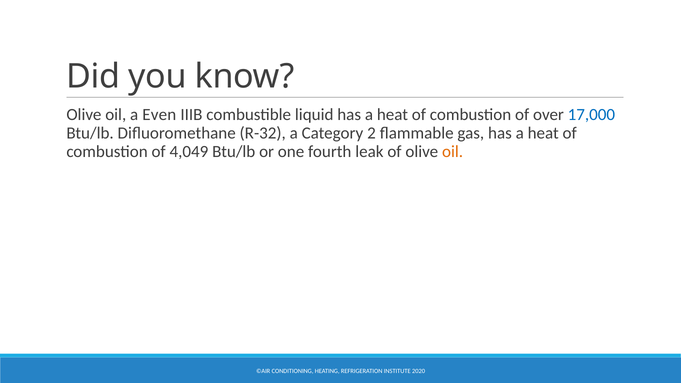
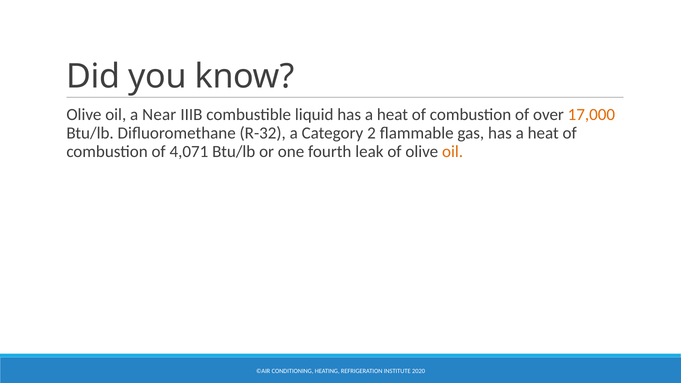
Even: Even -> Near (159, 115)
17,000 colour: blue -> orange (591, 115)
4,049: 4,049 -> 4,071 (189, 152)
